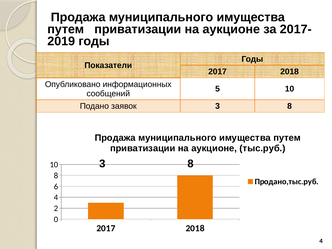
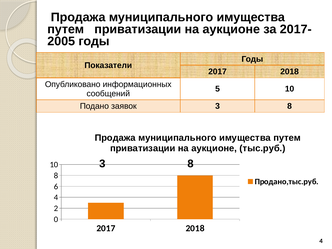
2019: 2019 -> 2005 (61, 41)
